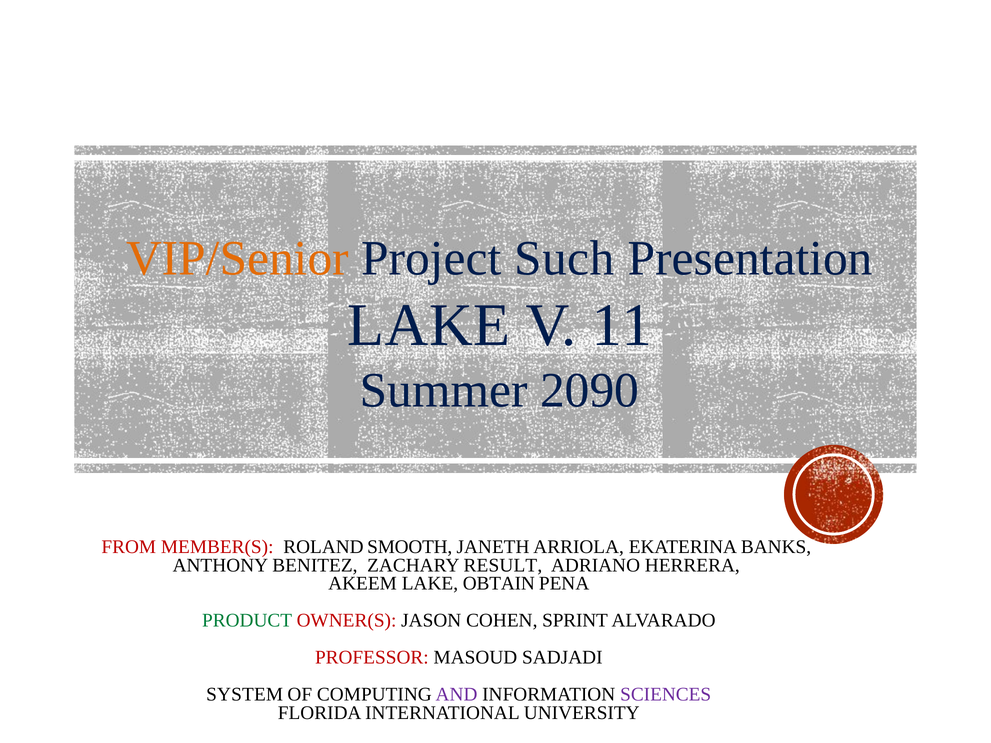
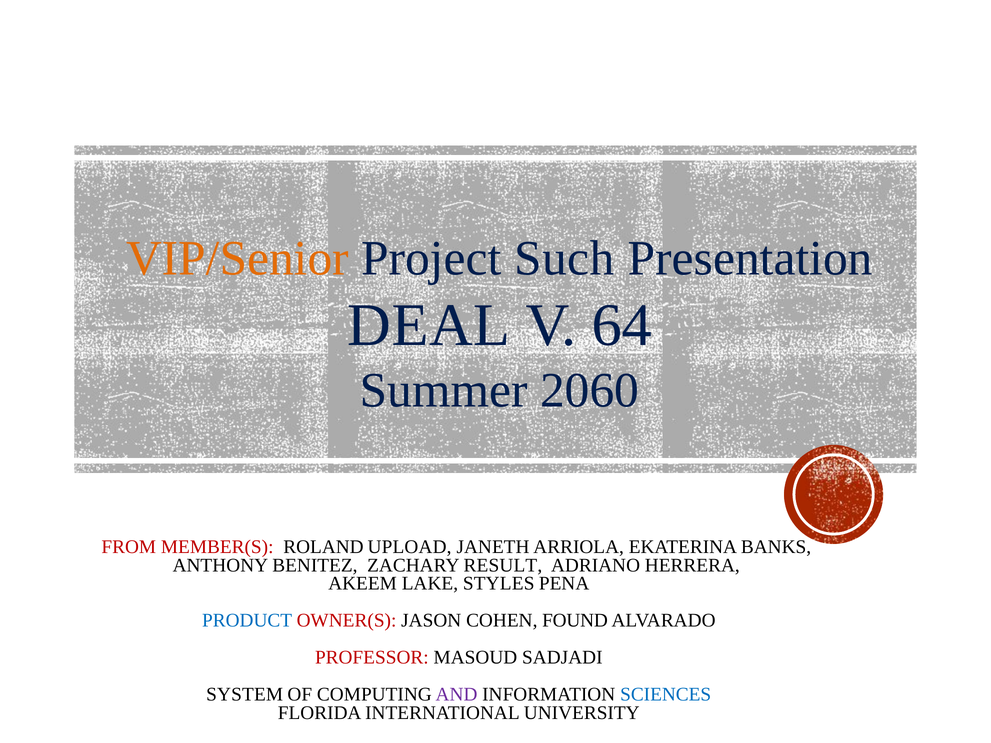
LAKE: LAKE -> DEAL (429, 325)
11: 11 -> 64 (622, 325)
2090: 2090 -> 2060 (590, 391)
SMOOTH: SMOOTH -> UPLOAD (410, 547)
OBTAIN: OBTAIN -> STYLES (499, 584)
PRODUCT colour: green -> blue (247, 621)
SPRINT: SPRINT -> FOUND (575, 621)
SCIENCES colour: purple -> blue (666, 695)
